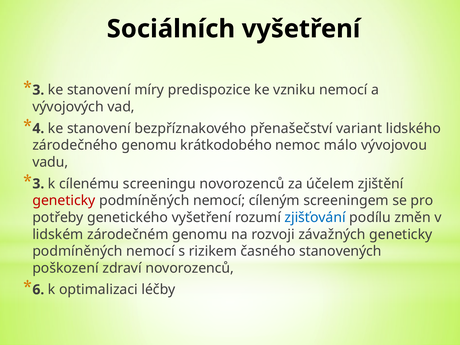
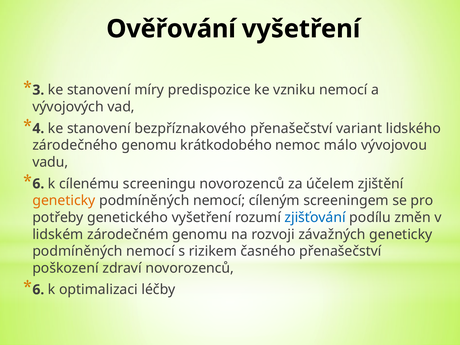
Sociálních: Sociálních -> Ověřování (171, 29)
3: 3 -> 6 (38, 184)
geneticky colour: red -> orange (64, 201)
časného stanovených: stanovených -> přenašečství (340, 251)
